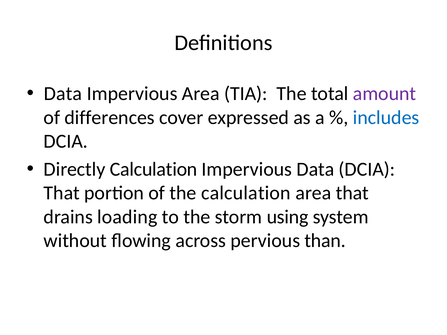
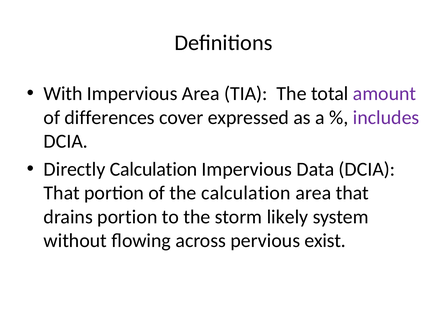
Data: Data -> With (63, 94)
includes colour: blue -> purple (386, 118)
drains loading: loading -> portion (127, 217)
using: using -> likely (287, 217)
than: than -> exist (325, 241)
